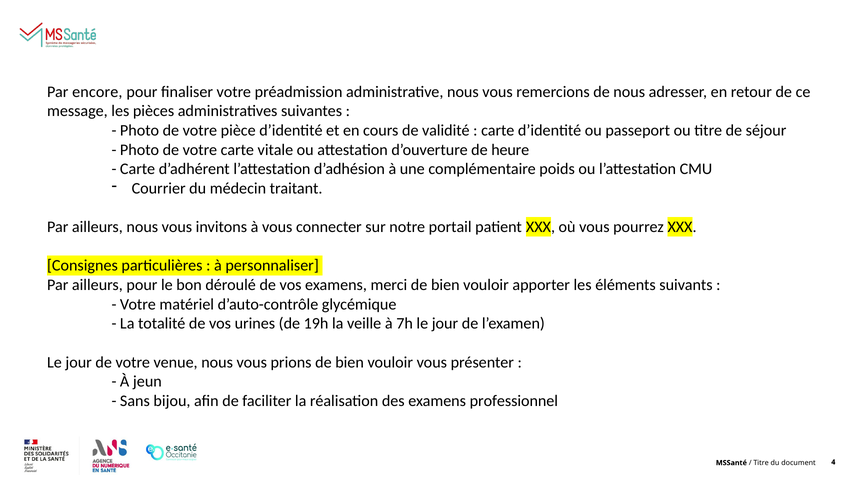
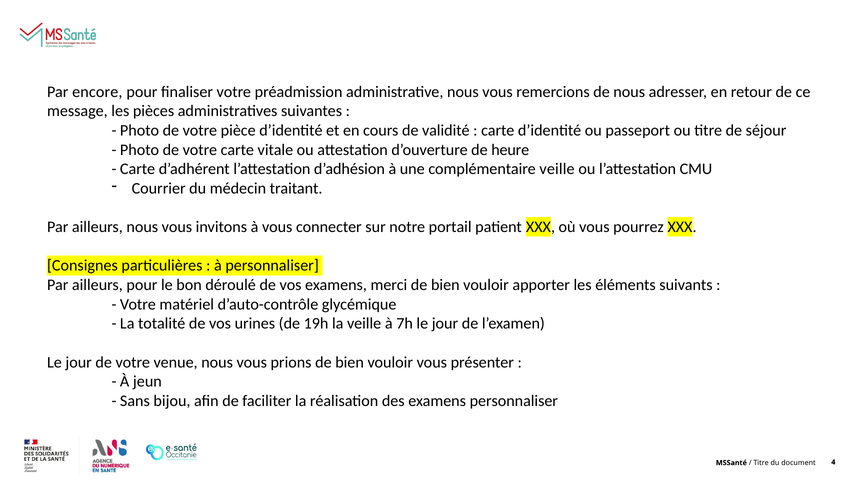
complémentaire poids: poids -> veille (557, 169)
examens professionnel: professionnel -> personnaliser (514, 401)
